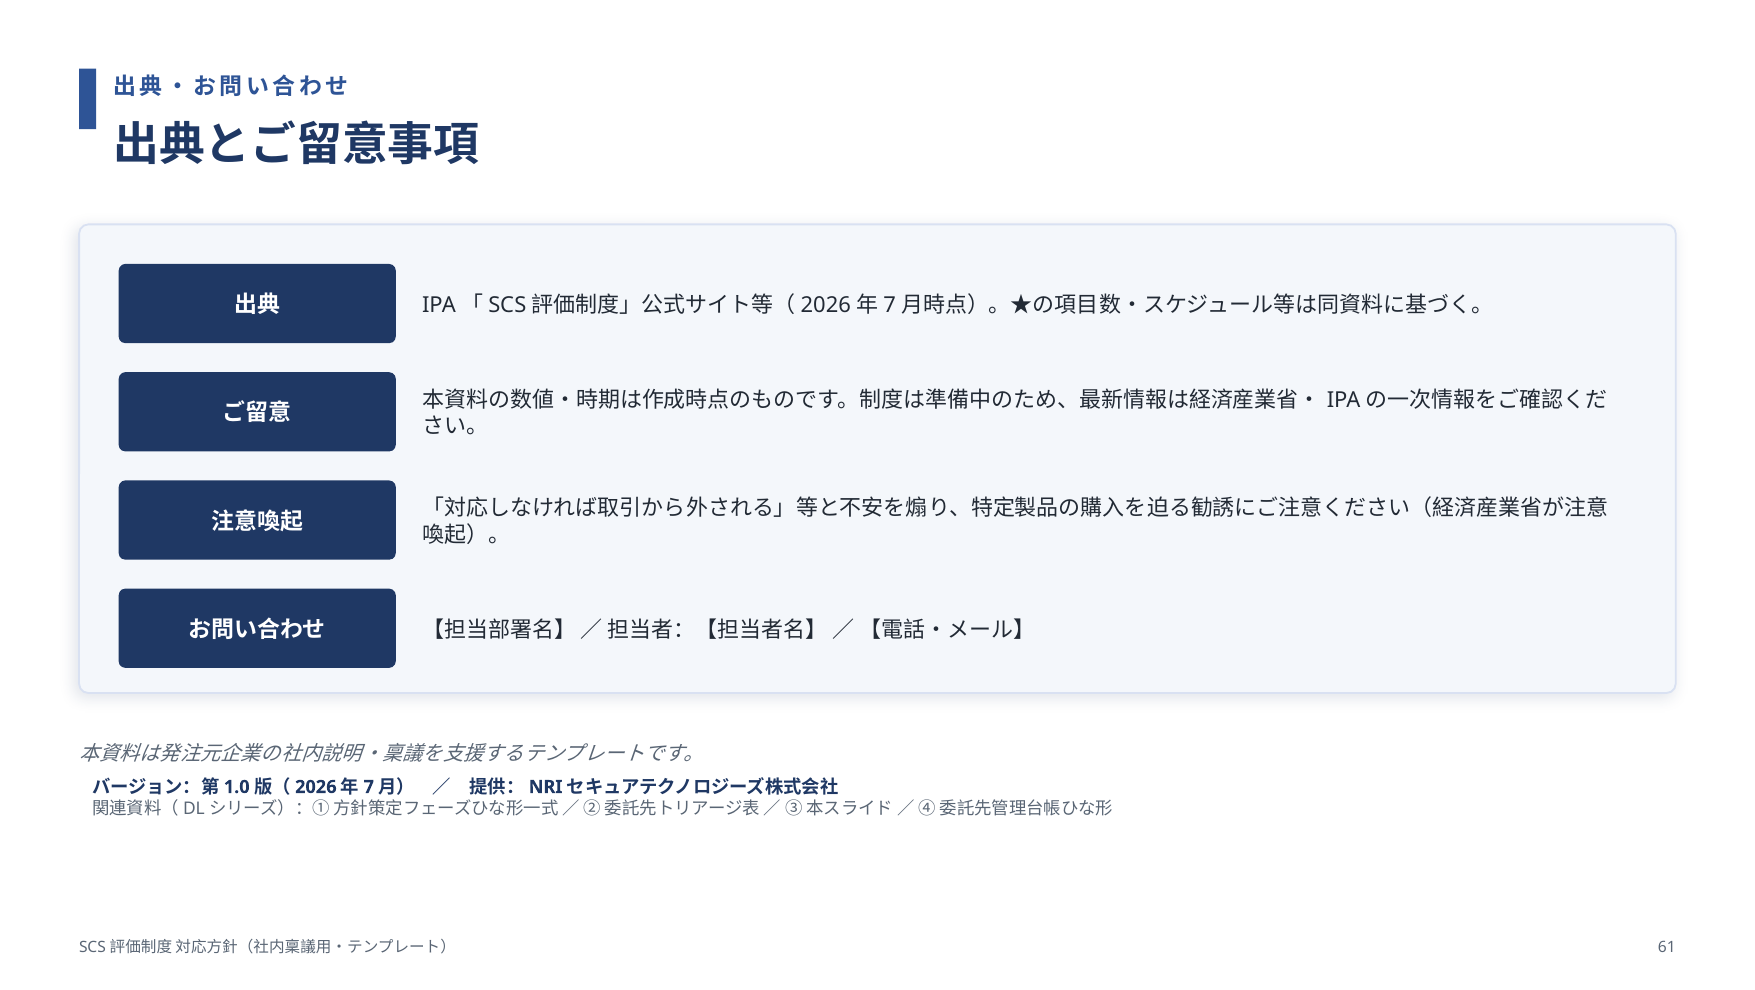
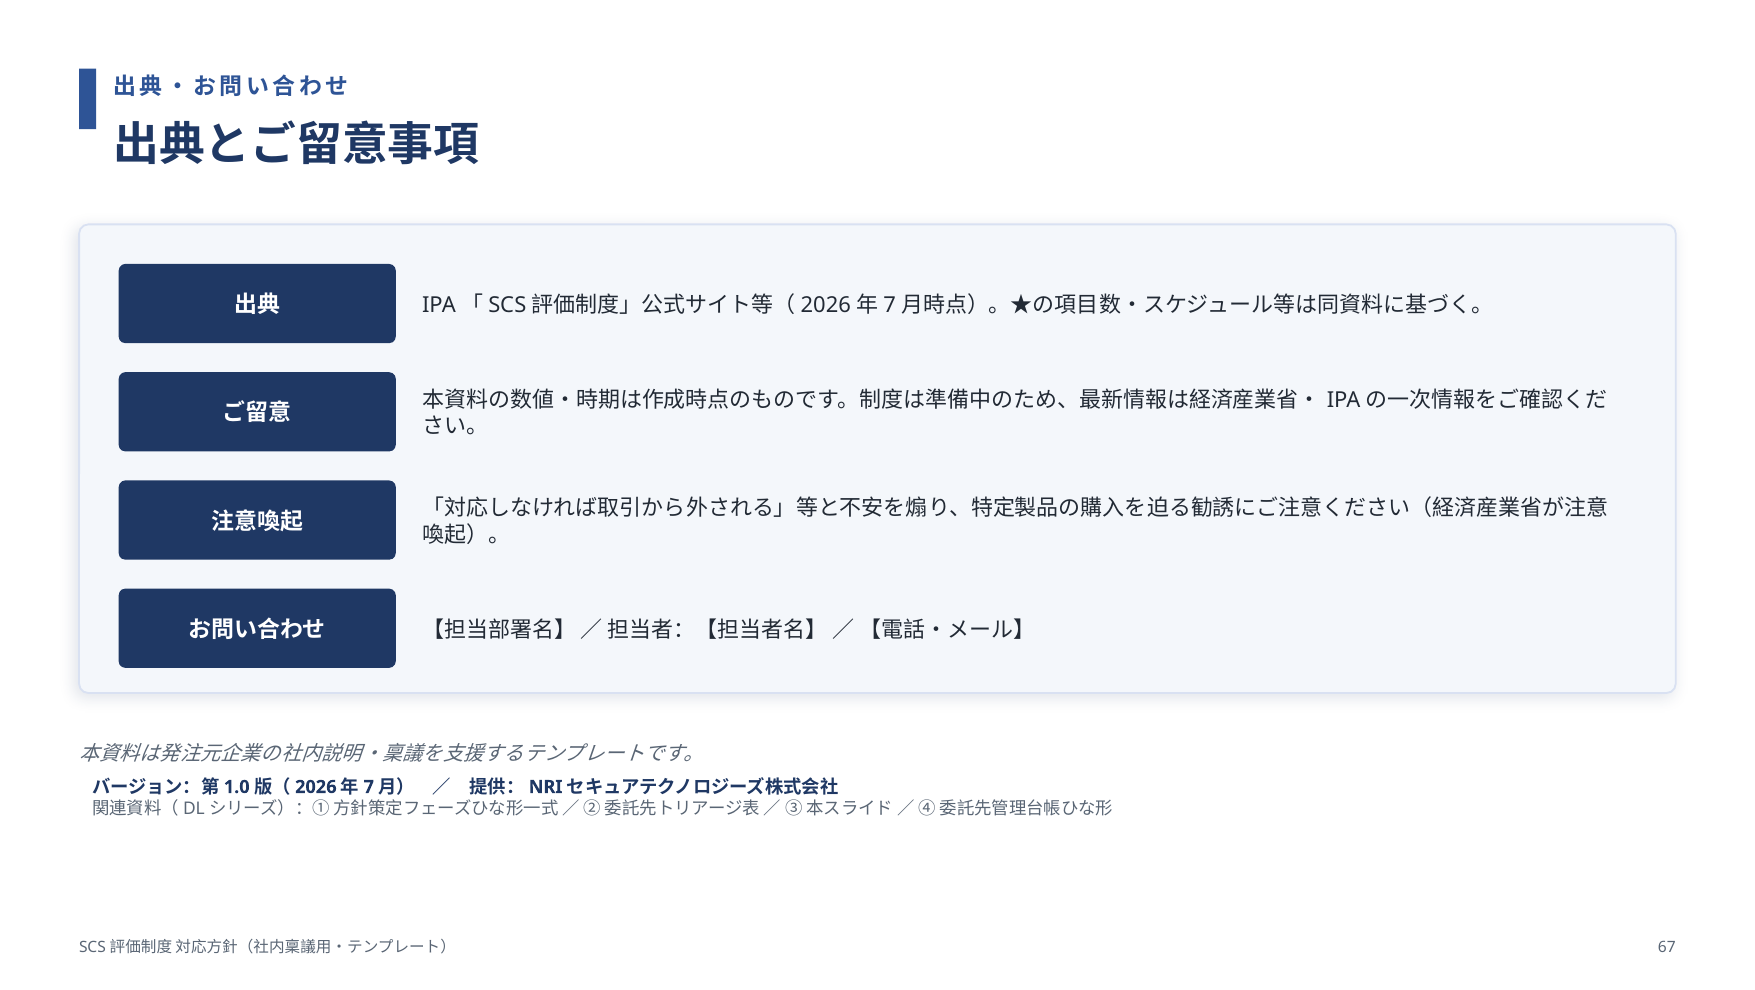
61: 61 -> 67 (1667, 947)
